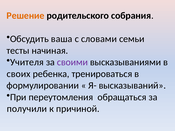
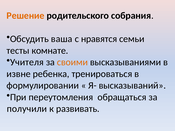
словами: словами -> нравятся (99, 39)
начиная: начиная -> комнате (50, 51)
своими colour: purple -> orange (72, 62)
своих: своих -> извне (19, 74)
причиной: причиной -> развивать (78, 109)
